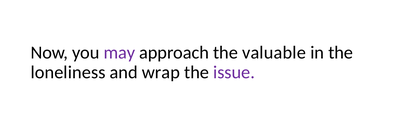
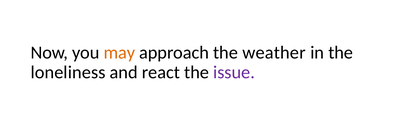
may colour: purple -> orange (119, 53)
valuable: valuable -> weather (274, 53)
wrap: wrap -> react (161, 72)
